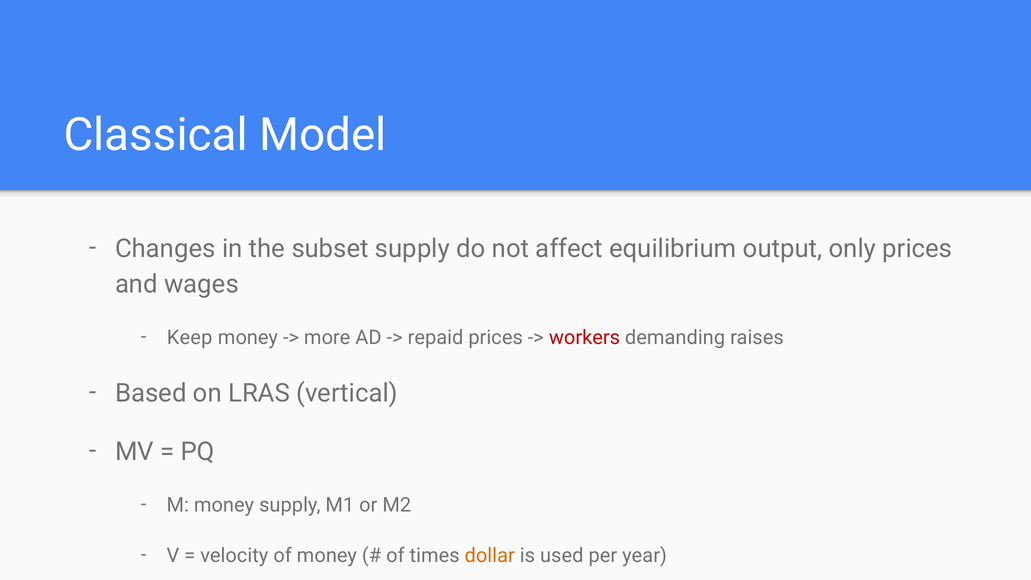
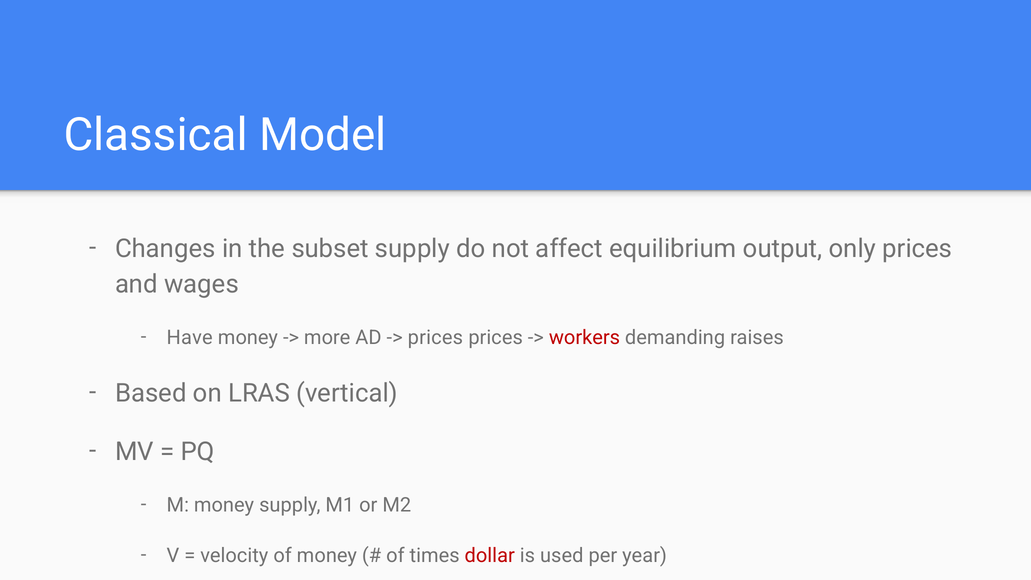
Keep: Keep -> Have (190, 338)
repaid: repaid -> prices (435, 338)
dollar colour: orange -> red (490, 556)
